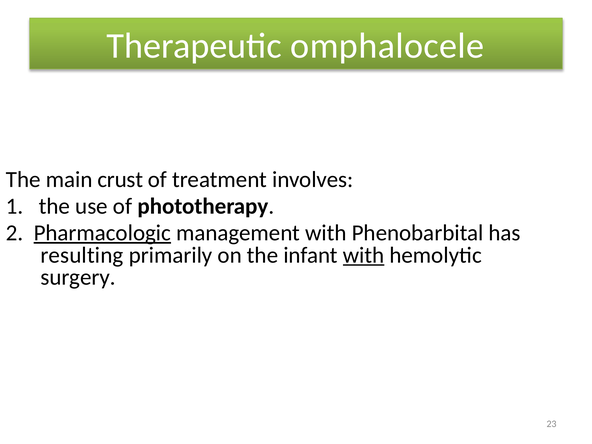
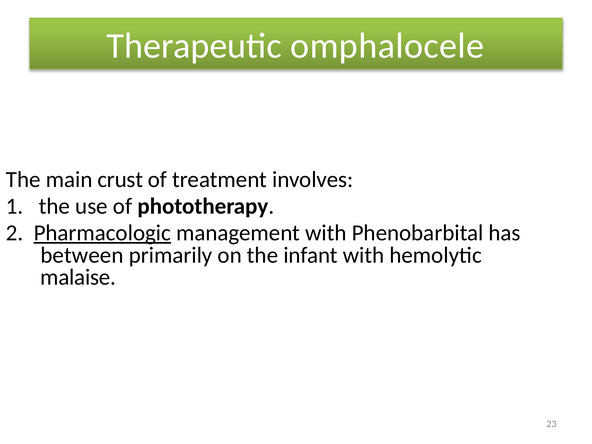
resulting: resulting -> between (82, 255)
with underline: present -> none (364, 255)
surgery: surgery -> malaise (78, 277)
